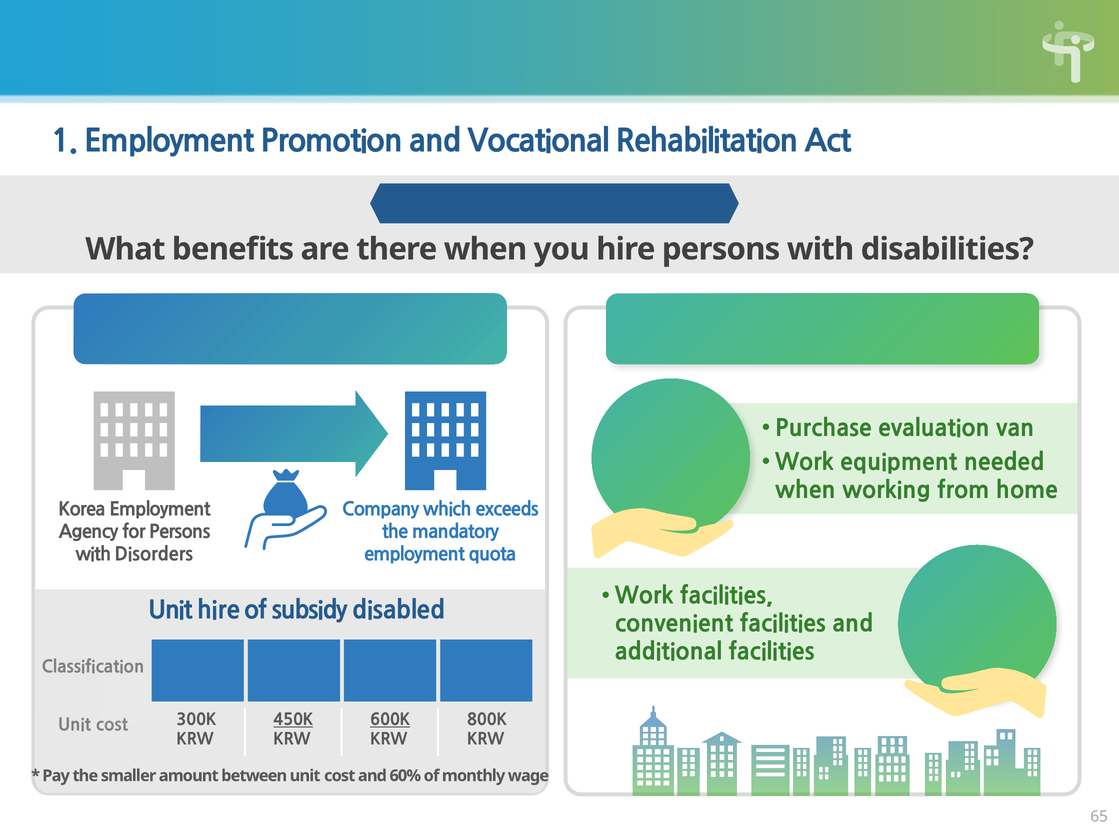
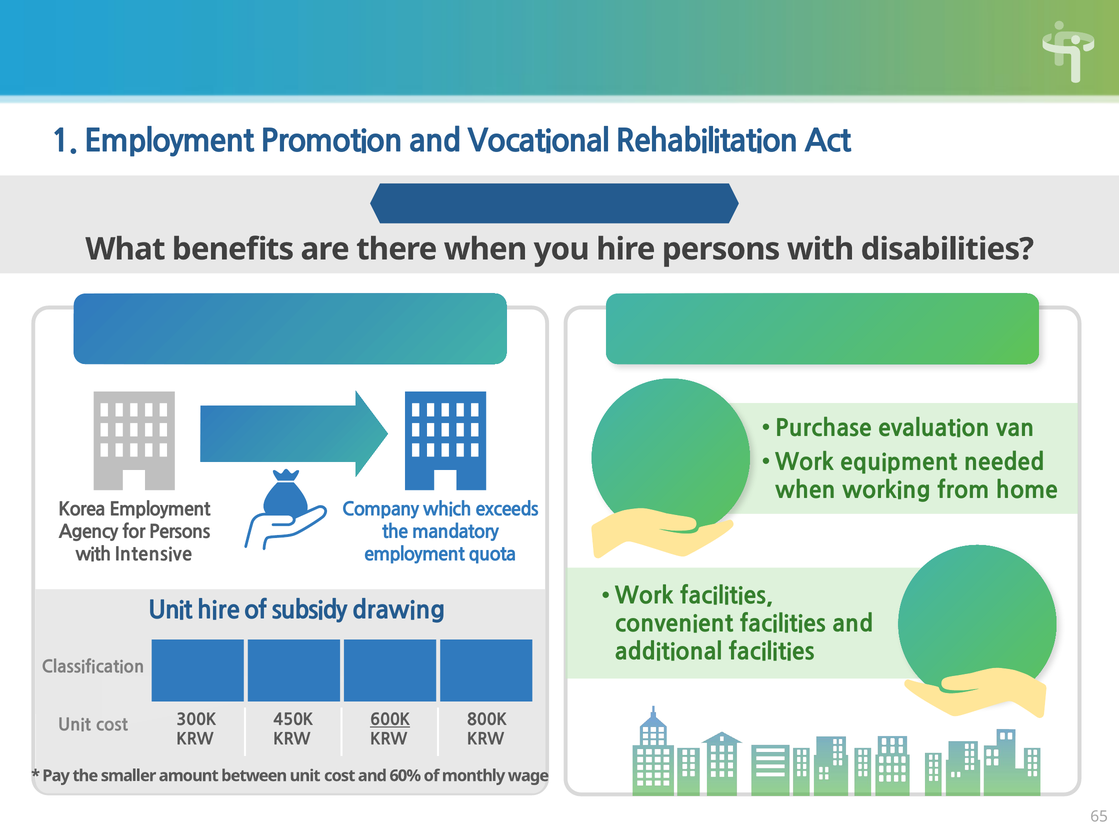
Disorders: Disorders -> Intensive (154, 555)
disabled: disabled -> drawing (399, 611)
450K underline: present -> none (293, 720)
